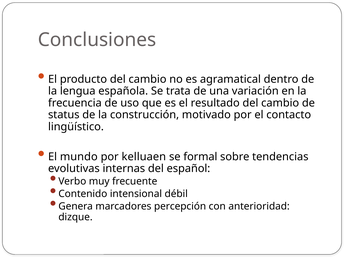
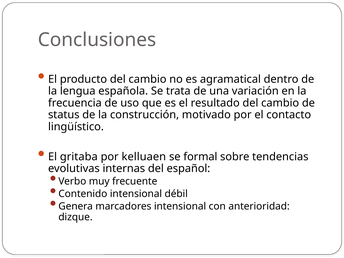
mundo: mundo -> gritaba (79, 157)
marcadores percepción: percepción -> intensional (180, 206)
